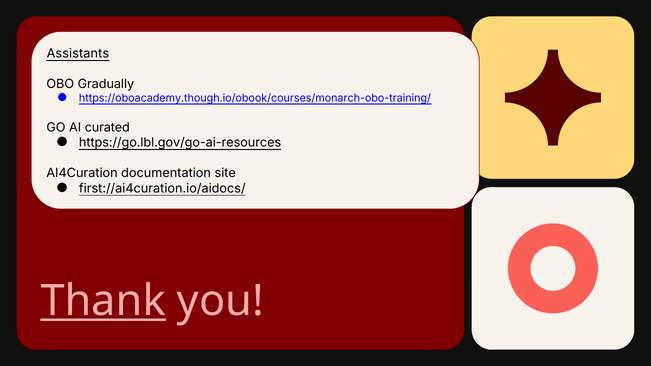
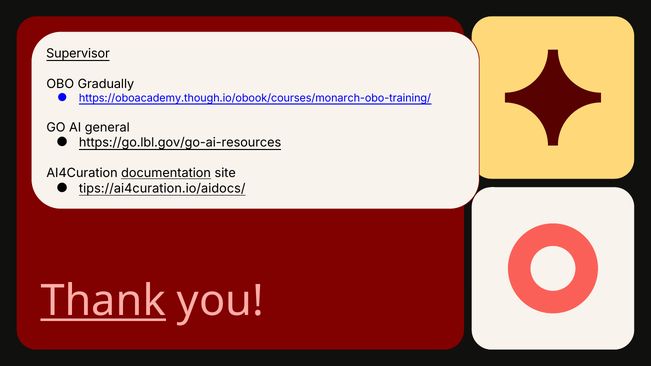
Assistants: Assistants -> Supervisor (78, 54)
curated: curated -> general (107, 128)
documentation underline: none -> present (166, 173)
first://ai4curation.io/aidocs/: first://ai4curation.io/aidocs/ -> tips://ai4curation.io/aidocs/ (162, 189)
